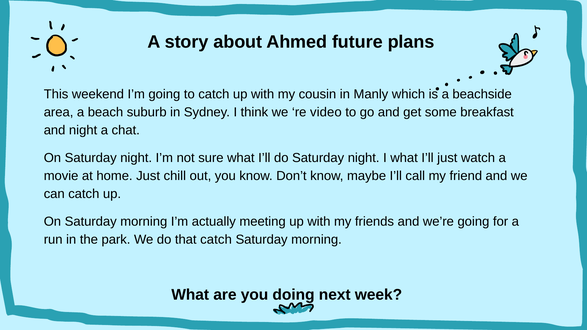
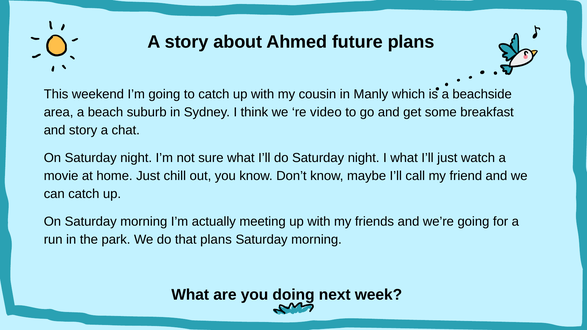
and night: night -> story (83, 130)
that catch: catch -> plans (216, 240)
